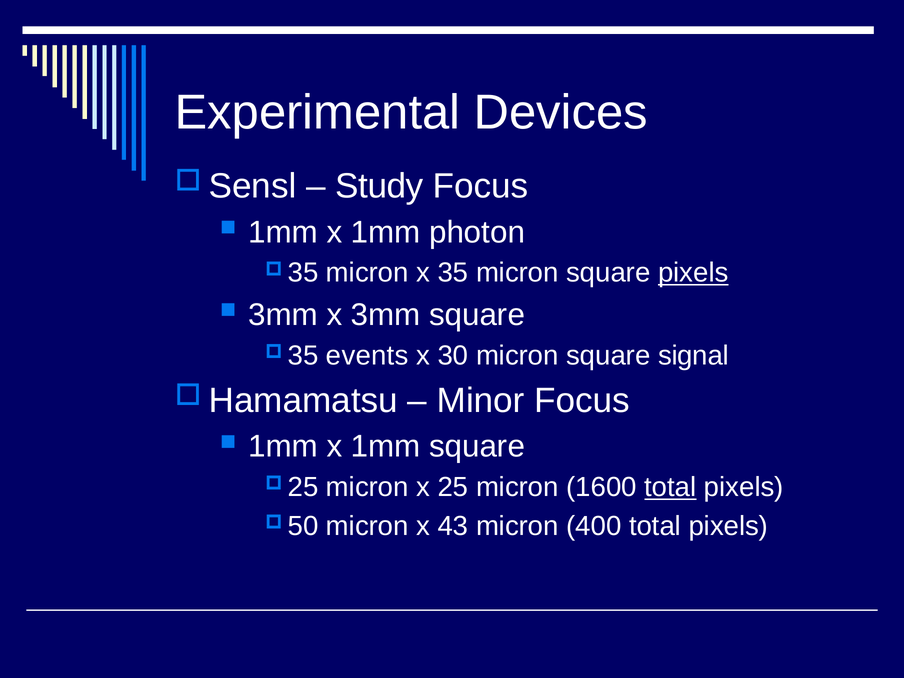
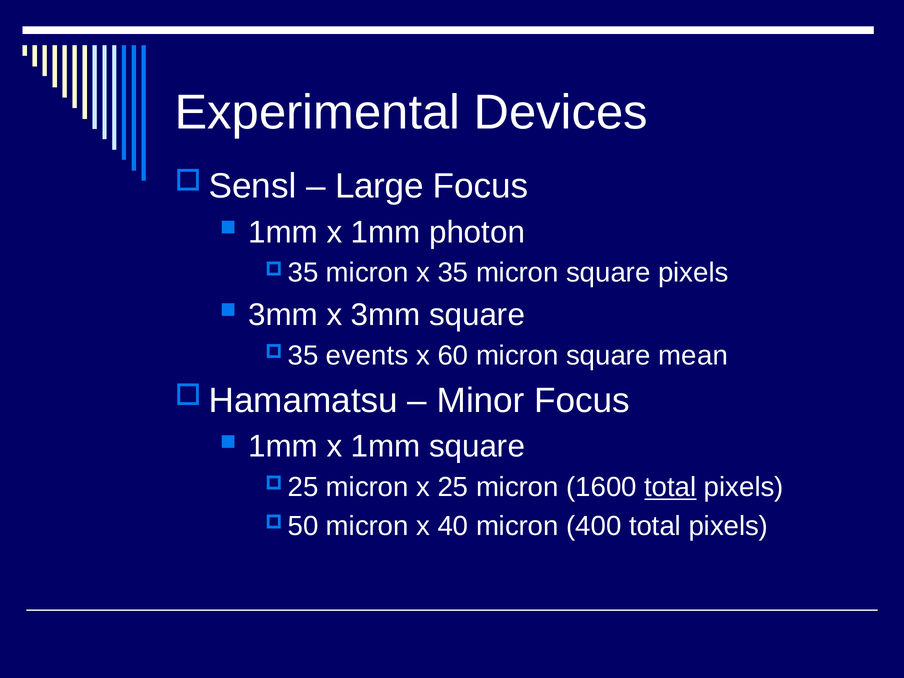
Study: Study -> Large (379, 186)
pixels underline: present -> none (693, 273)
30: 30 -> 60 (453, 355)
signal: signal -> mean (693, 355)
43: 43 -> 40 (453, 526)
